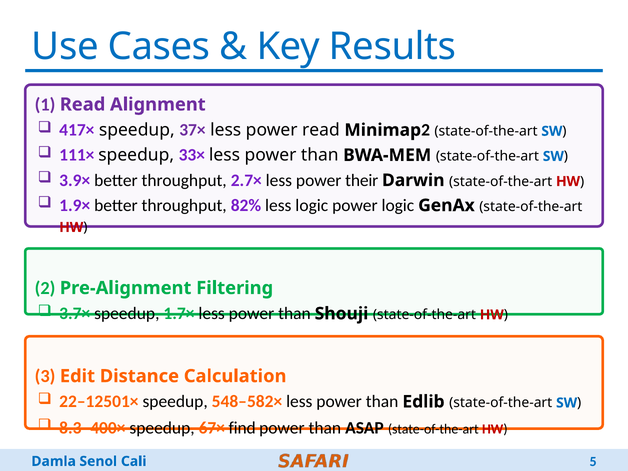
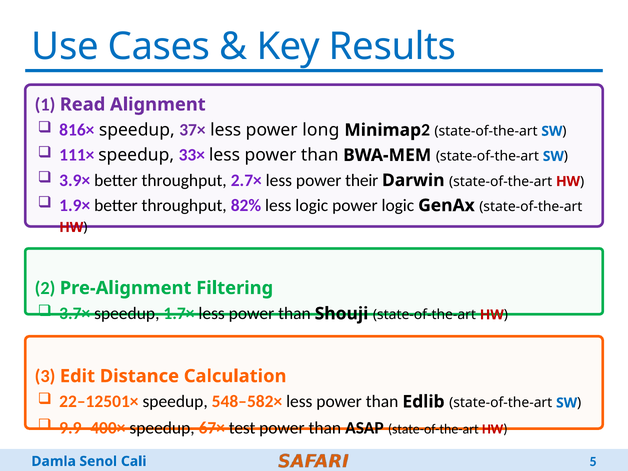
417×: 417× -> 816× (77, 130)
power read: read -> long (321, 130)
8.3–400×: 8.3–400× -> 9.9–400× (92, 428)
find: find -> test (242, 428)
